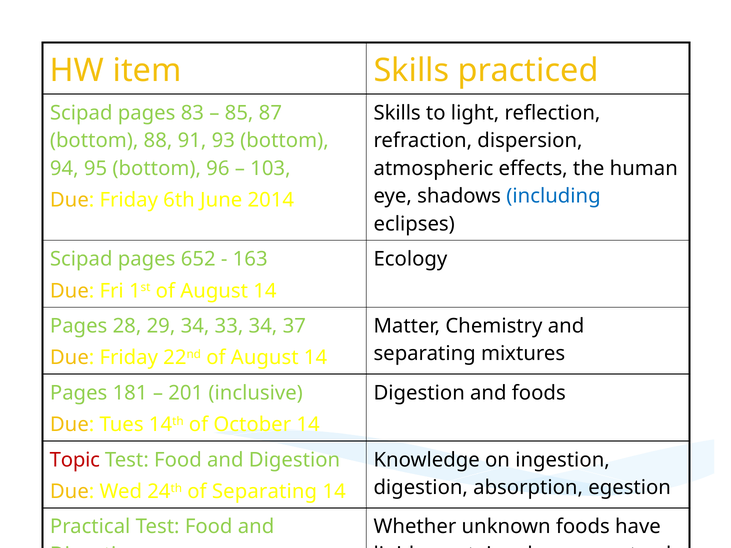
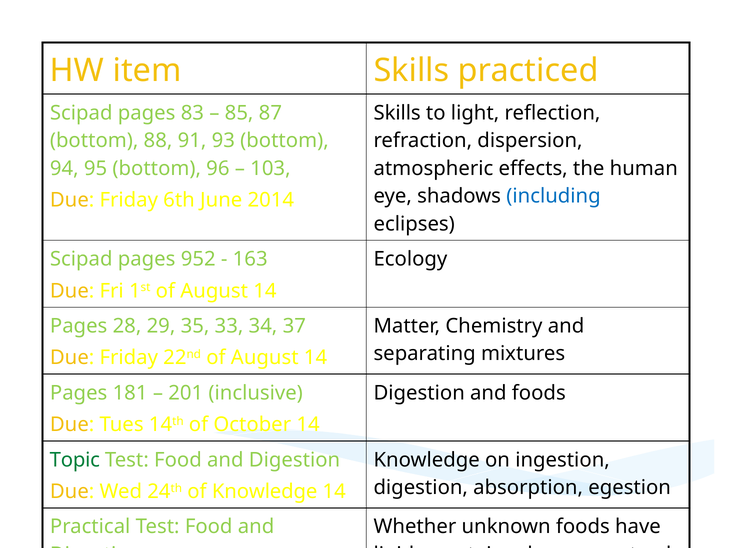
652: 652 -> 952 (198, 259)
29 34: 34 -> 35 (195, 326)
Topic colour: red -> green (75, 460)
of Separating: Separating -> Knowledge (265, 492)
